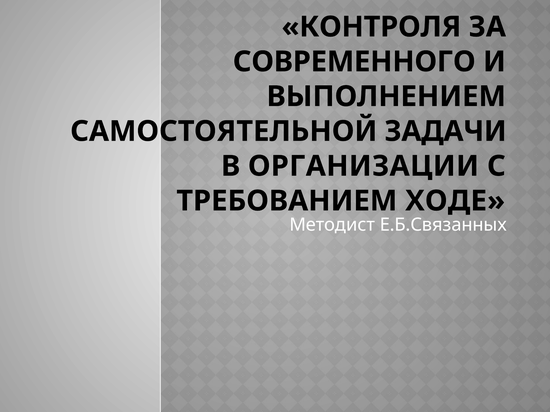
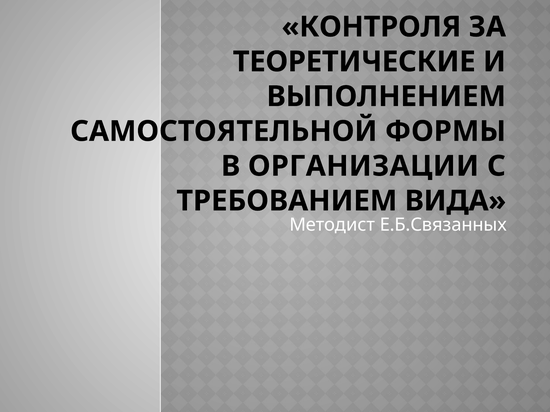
СОВРЕМЕННОГО: СОВРЕМЕННОГО -> ТЕОРЕТИЧЕСКИЕ (354, 62)
ЗАДАЧИ: ЗАДАЧИ -> ФОРМЫ (445, 131)
ХОДЕ: ХОДЕ -> ВИДА (455, 201)
